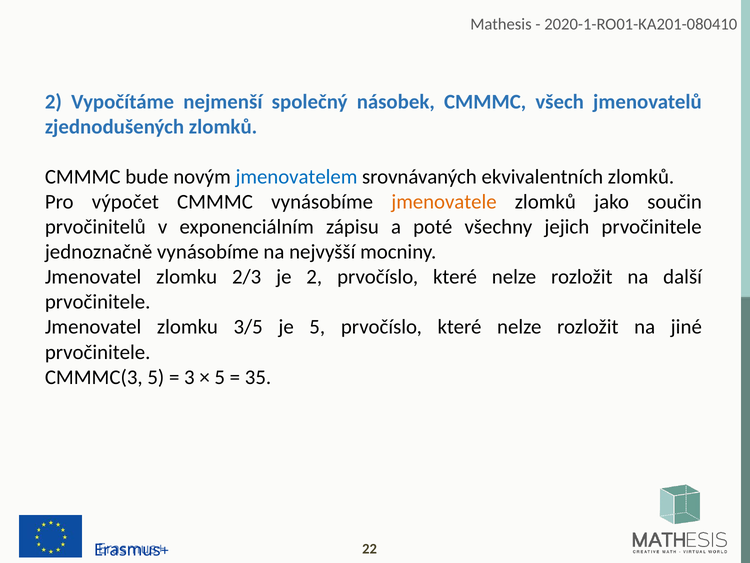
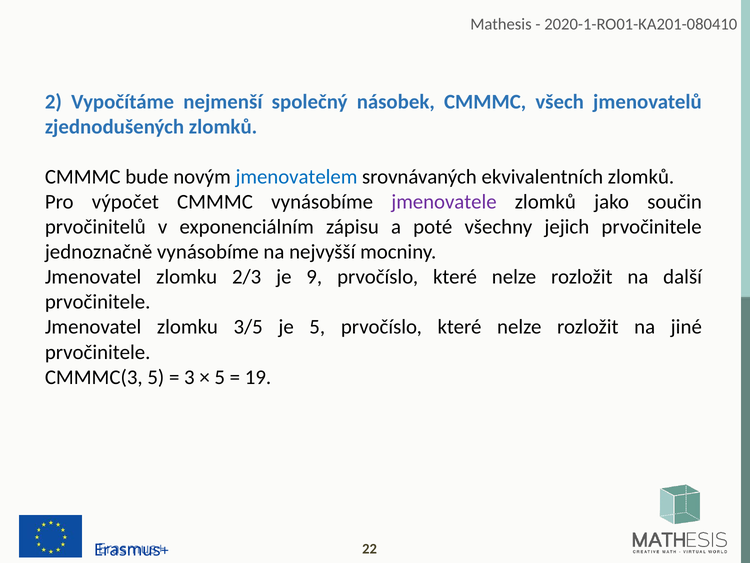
jmenovatele colour: orange -> purple (444, 202)
je 2: 2 -> 9 (314, 277)
35: 35 -> 19 (258, 377)
